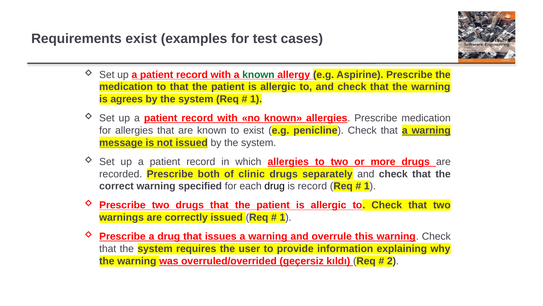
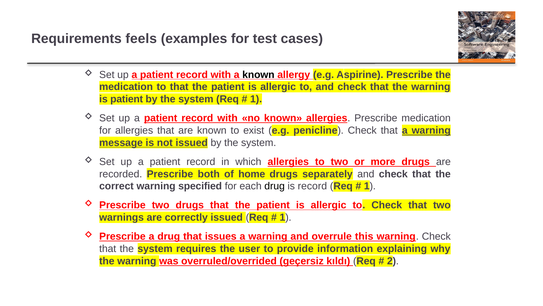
Requirements exist: exist -> feels (141, 39)
known colour: green -> black (258, 75)
is agrees: agrees -> patient (127, 99)
clinic: clinic -> home (252, 174)
